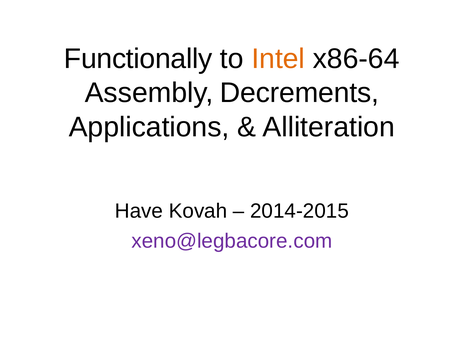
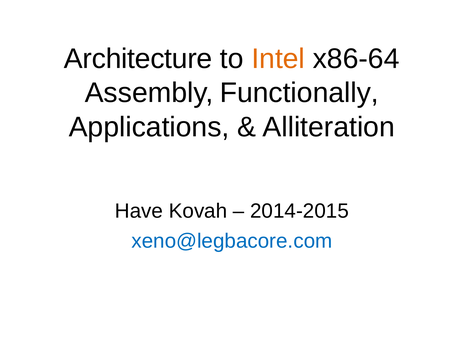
Functionally: Functionally -> Architecture (138, 59)
Decrements: Decrements -> Functionally (299, 93)
xeno@legbacore.com colour: purple -> blue (232, 241)
